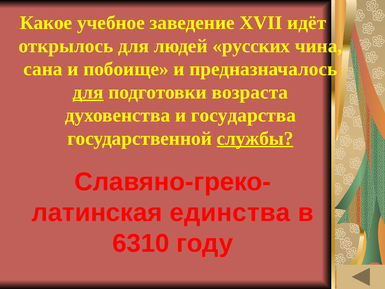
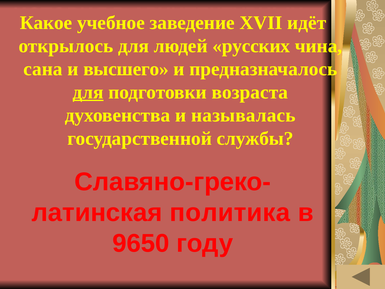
побоище: побоище -> высшего (126, 69)
государства: государства -> называлась (243, 115)
службы underline: present -> none (255, 138)
единства: единства -> политика (230, 212)
6310: 6310 -> 9650 (141, 243)
